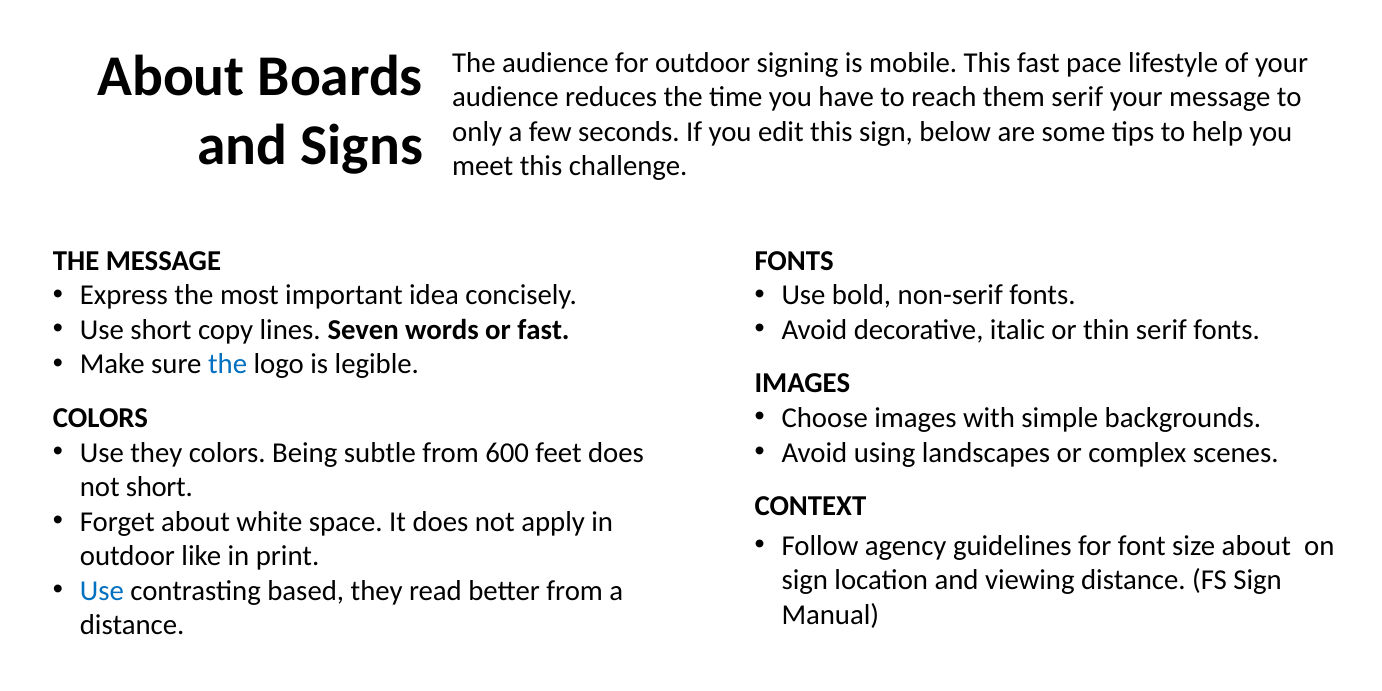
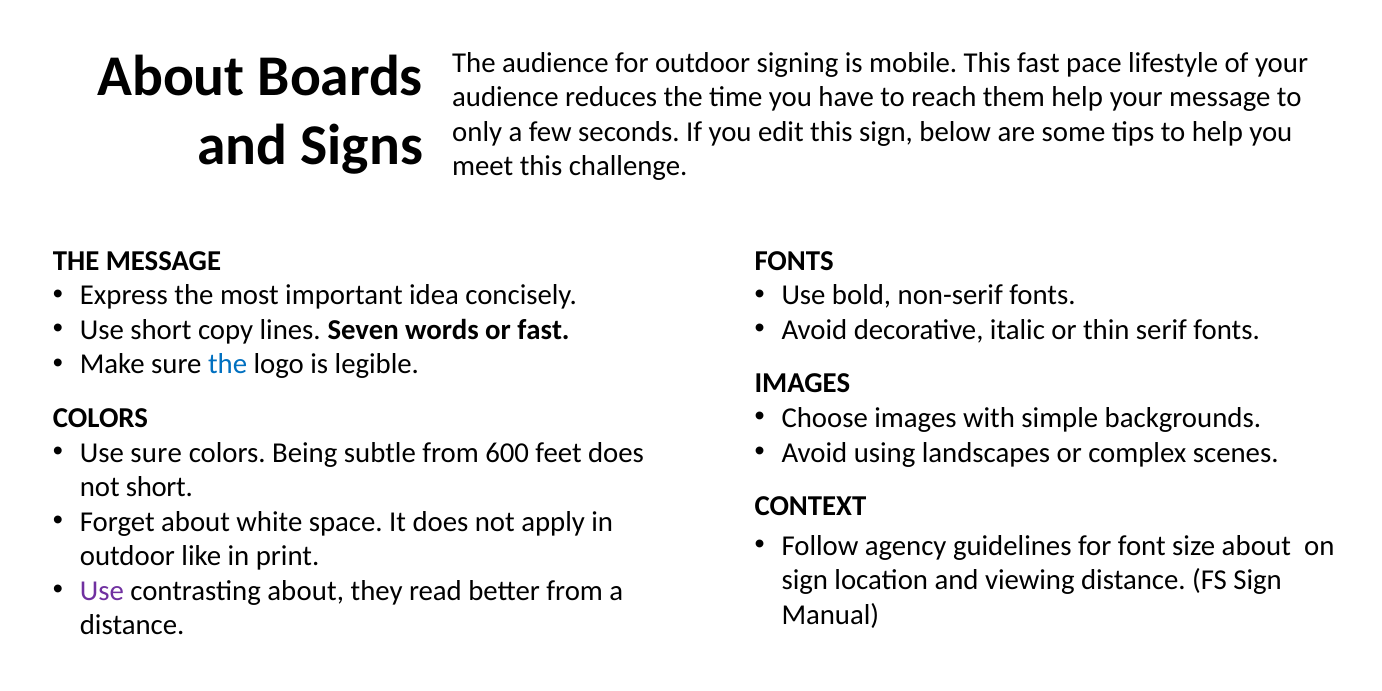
them serif: serif -> help (1077, 97)
Use they: they -> sure (156, 453)
Use colour: blue -> purple (102, 591)
contrasting based: based -> about (306, 591)
